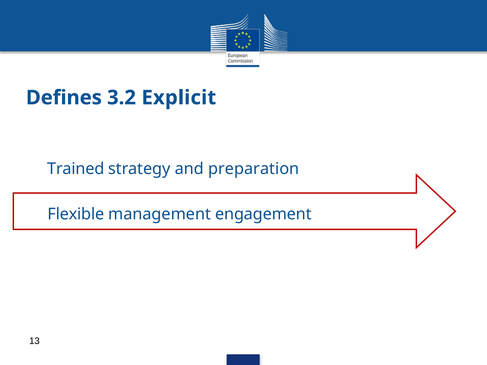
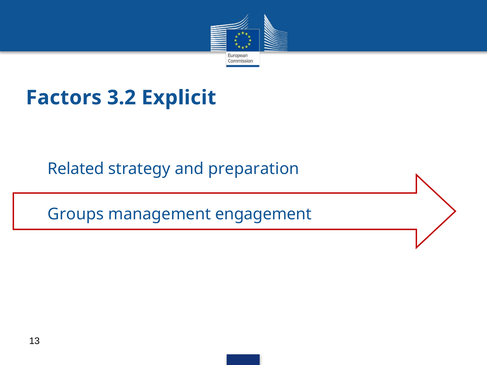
Defines: Defines -> Factors (64, 98)
Trained: Trained -> Related (76, 169)
Flexible: Flexible -> Groups (76, 214)
